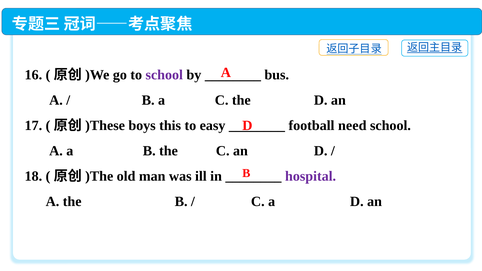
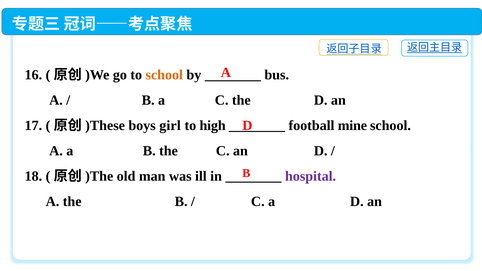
school colour: purple -> orange (164, 75)
this: this -> girl (170, 126)
easy: easy -> high (213, 126)
need: need -> mine (352, 126)
